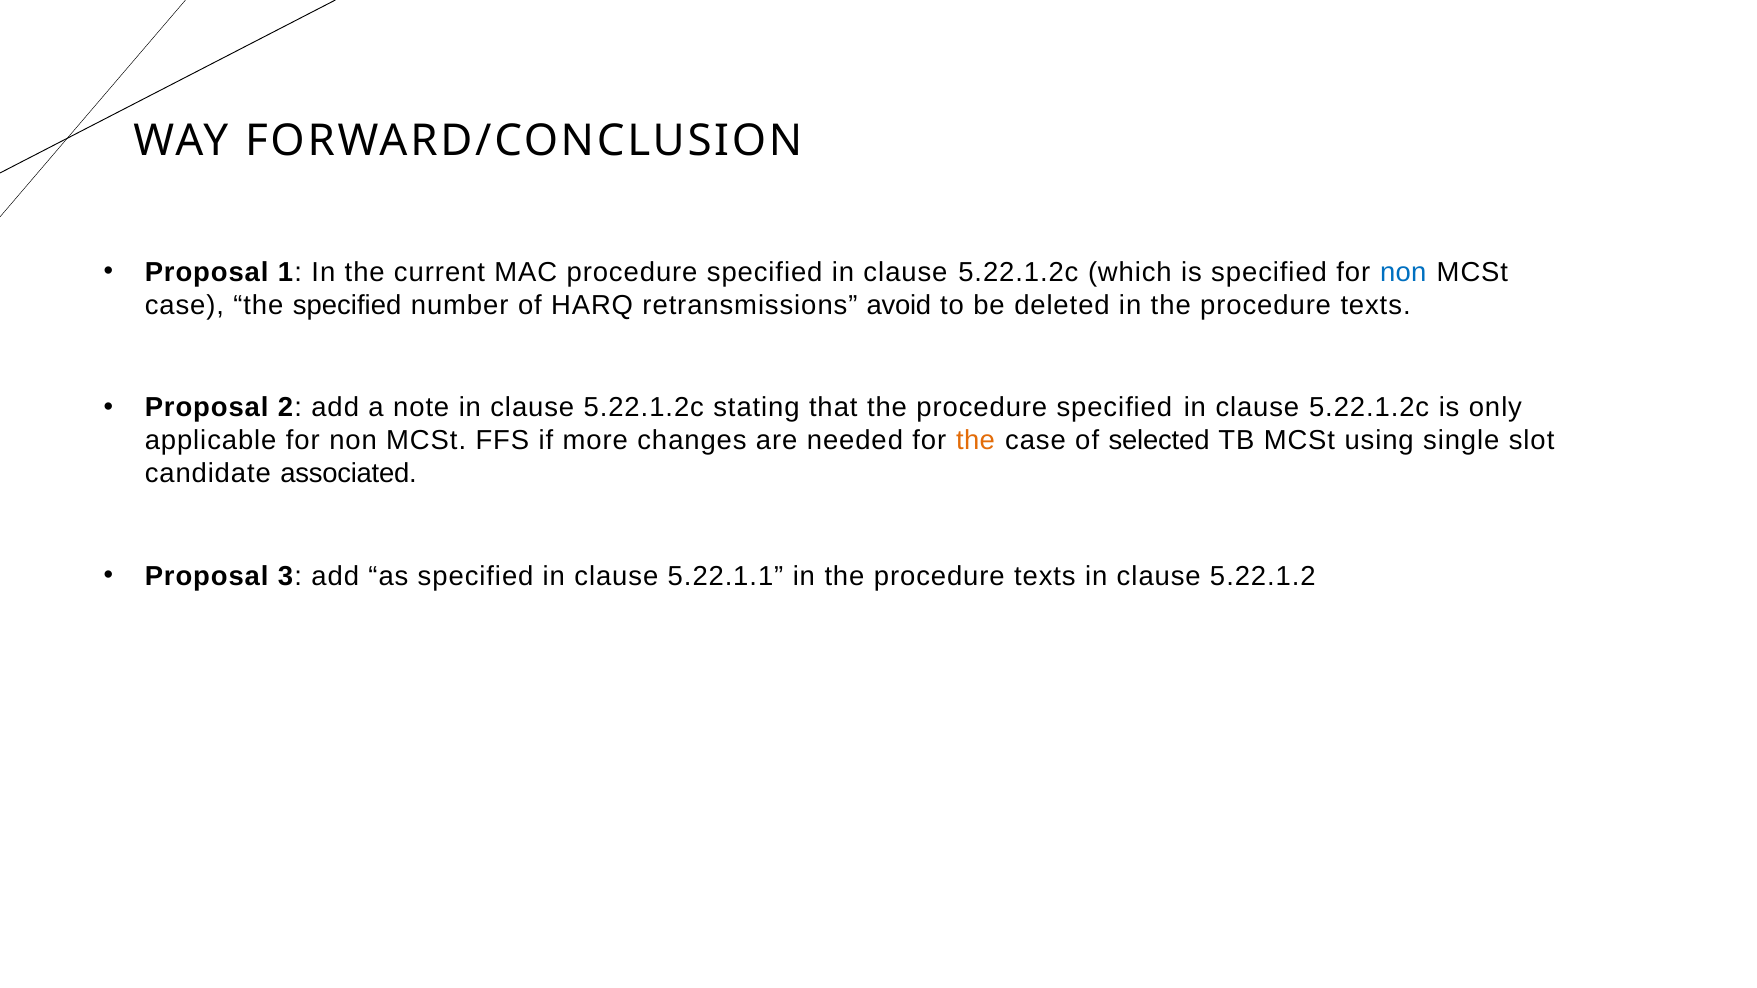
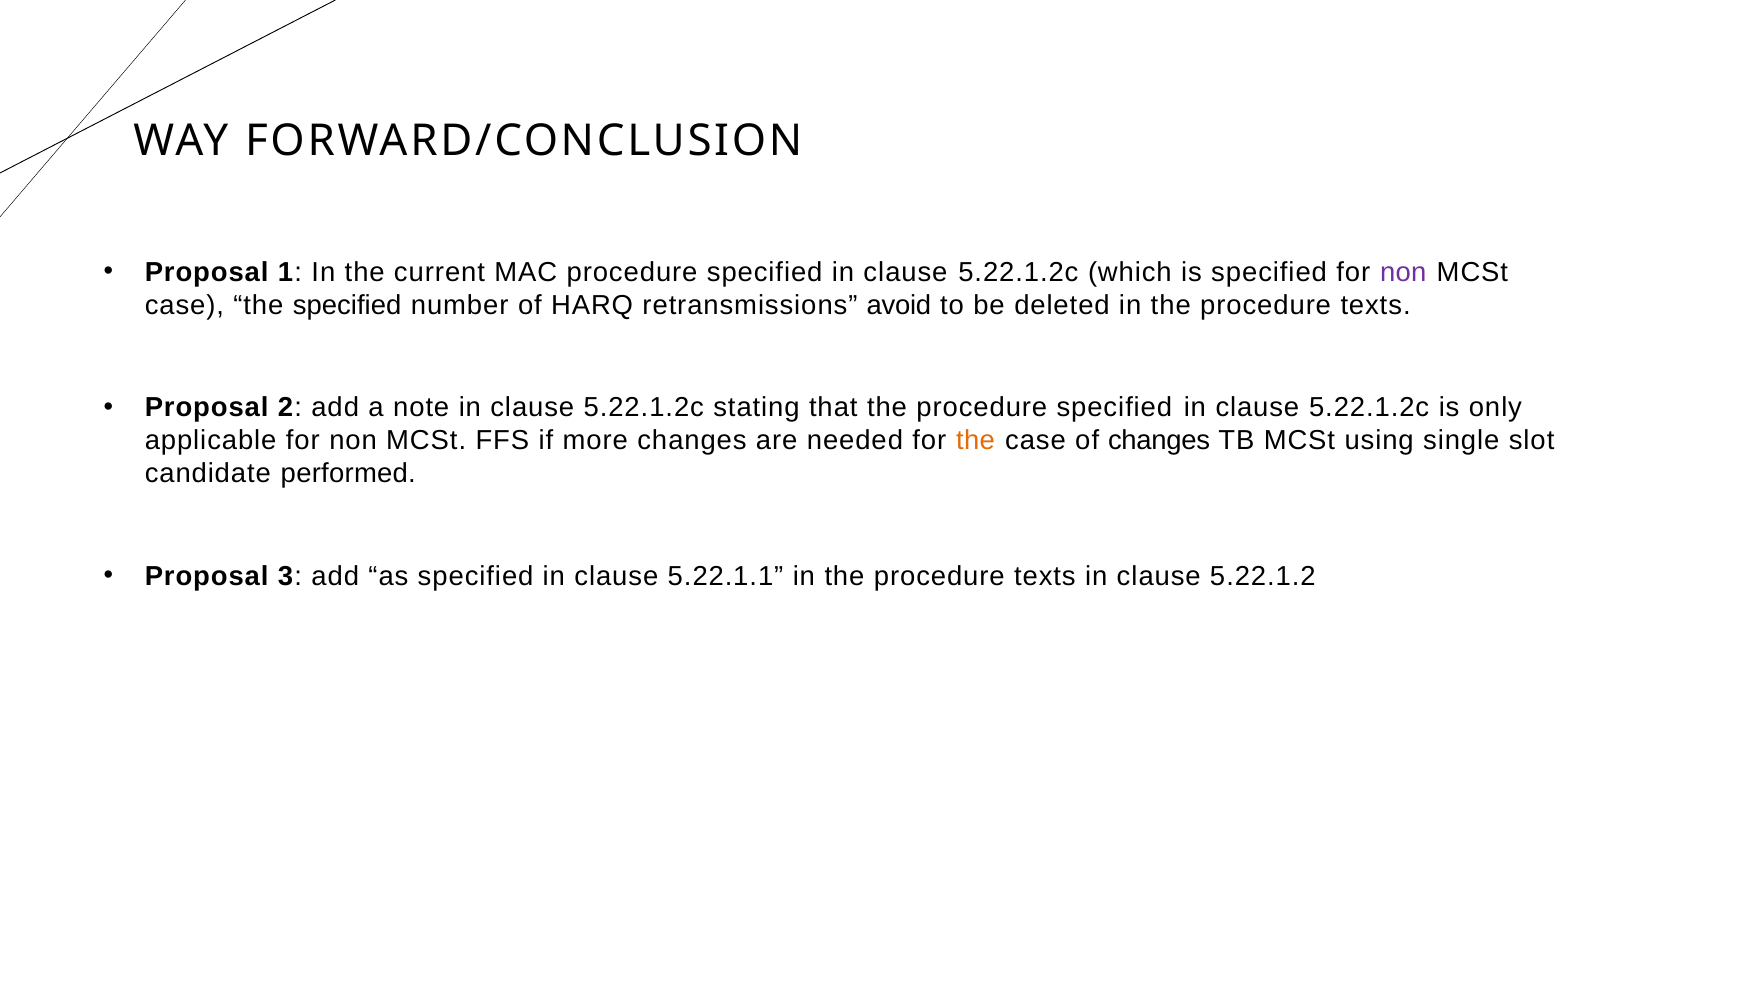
non colour: blue -> purple (1403, 272)
of selected: selected -> changes (1159, 441)
associated: associated -> performed (348, 474)
